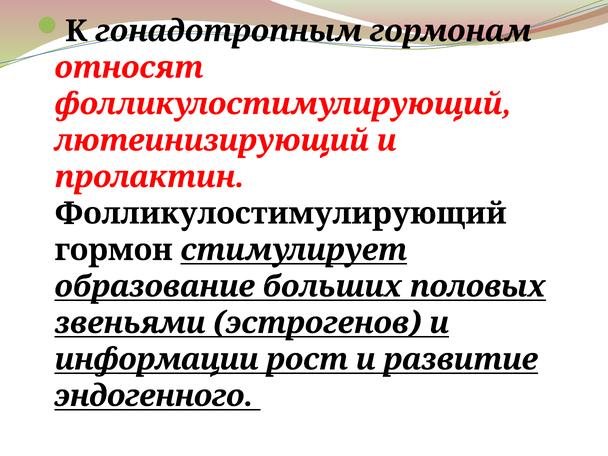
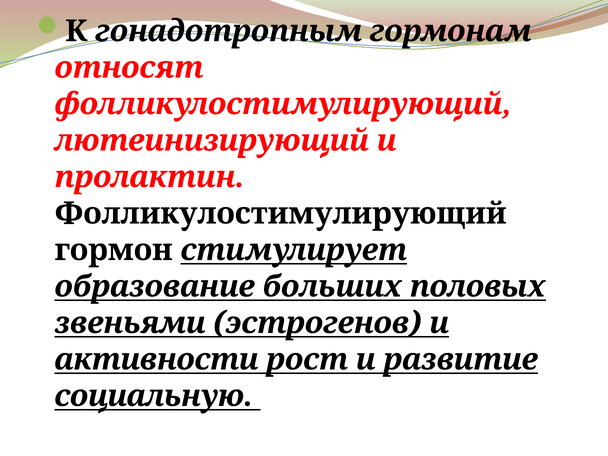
информации: информации -> активности (157, 359)
эндогенного: эндогенного -> социальную (154, 396)
